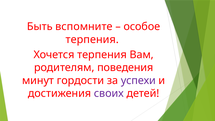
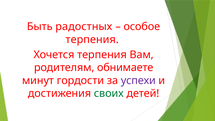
вспомните: вспомните -> радостных (84, 27)
поведения: поведения -> обнимаете (125, 68)
своих colour: purple -> green (109, 93)
